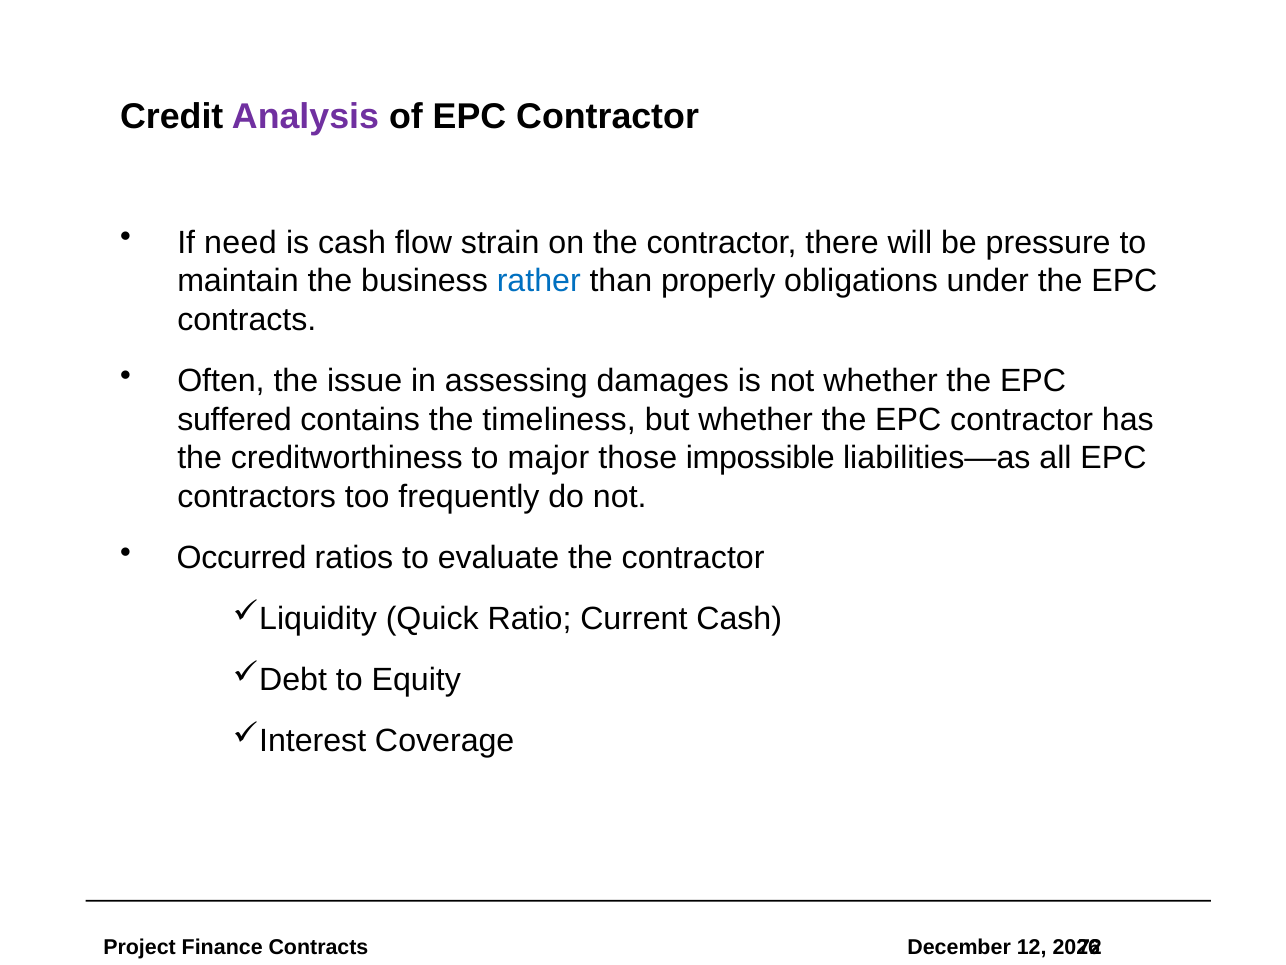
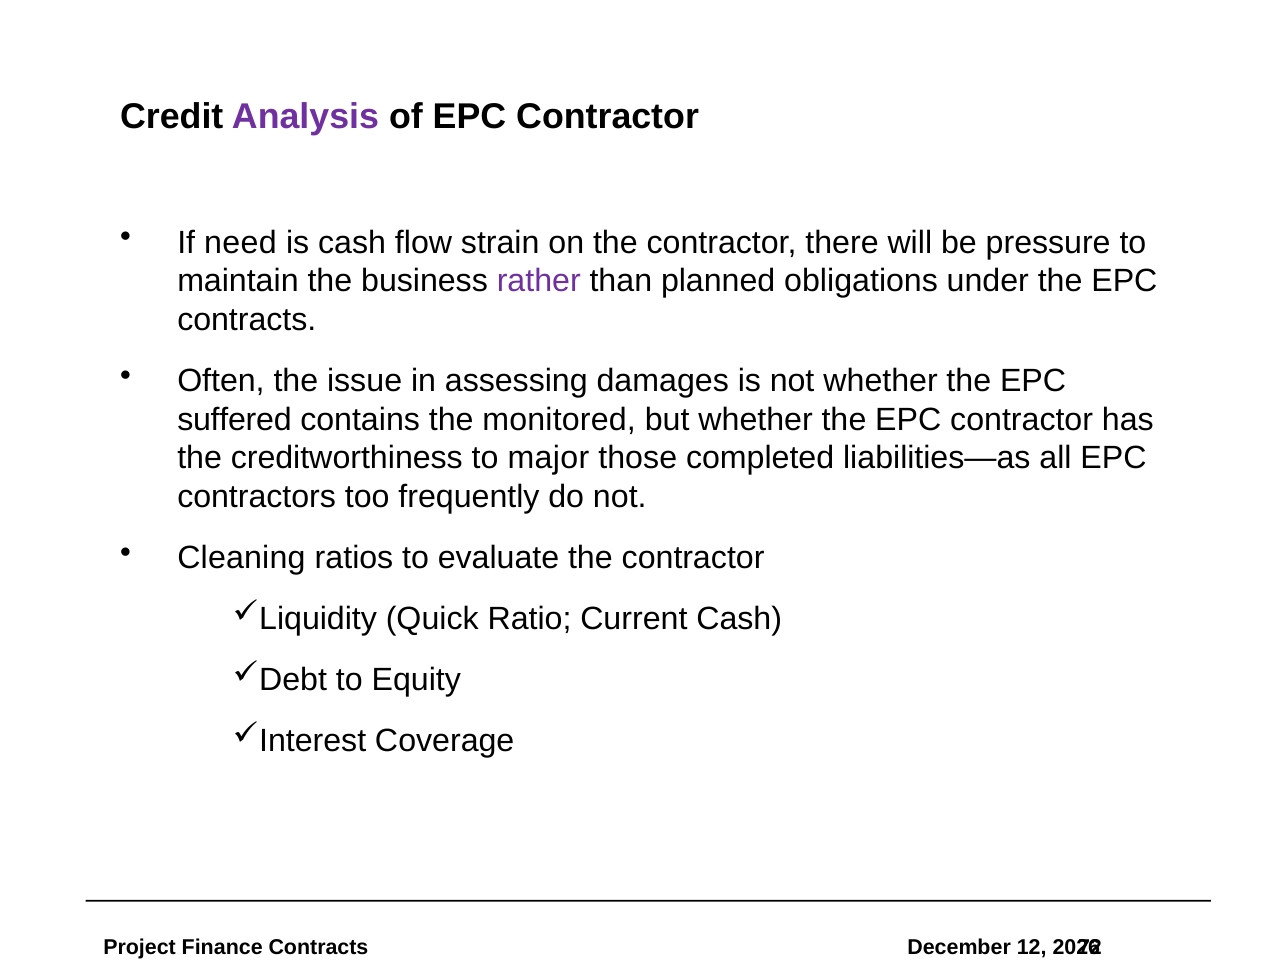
rather colour: blue -> purple (539, 281)
properly: properly -> planned (718, 281)
timeliness: timeliness -> monitored (559, 419)
impossible: impossible -> completed (760, 458)
Occurred: Occurred -> Cleaning (241, 557)
